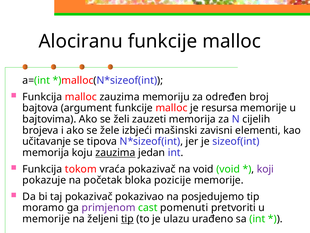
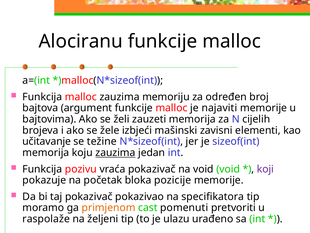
resursa: resursa -> najaviti (219, 108)
tipova: tipova -> težine (102, 141)
tokom: tokom -> pozivu (81, 169)
posjedujemo: posjedujemo -> specifikatora (213, 196)
primjenom colour: purple -> orange (109, 207)
memorije: memorije -> raspolaže (46, 219)
tip underline: present -> none (127, 219)
